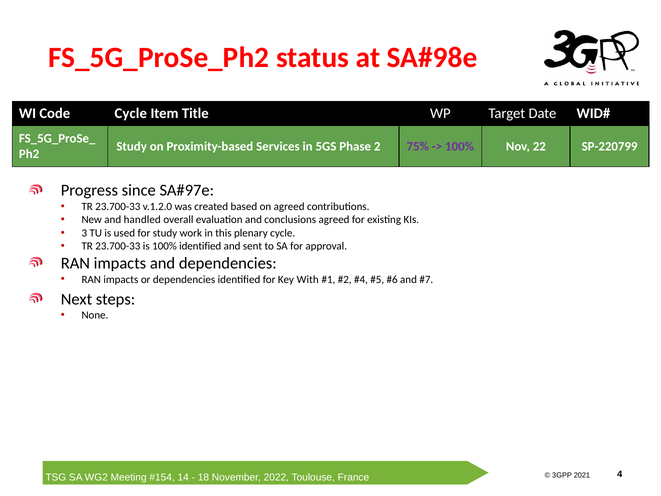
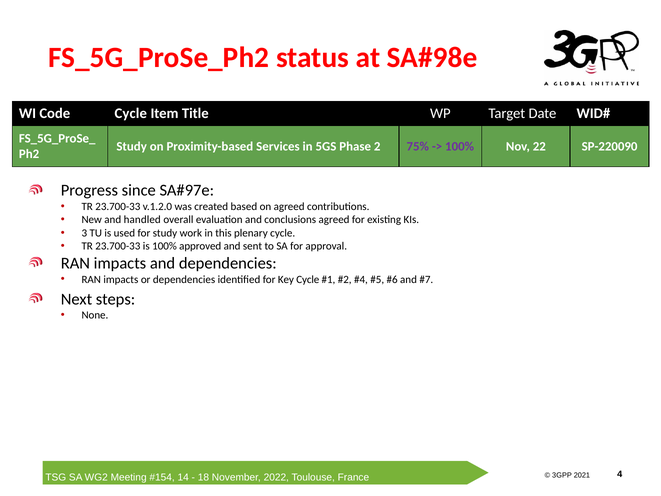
SP-220799: SP-220799 -> SP-220090 (610, 146)
100% identified: identified -> approved (200, 246)
Key With: With -> Cycle (308, 279)
